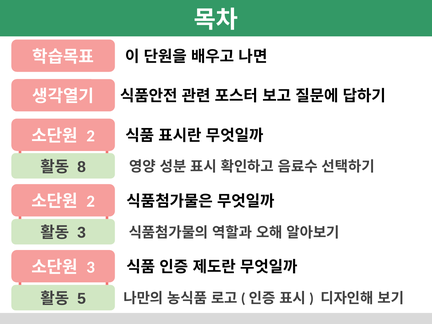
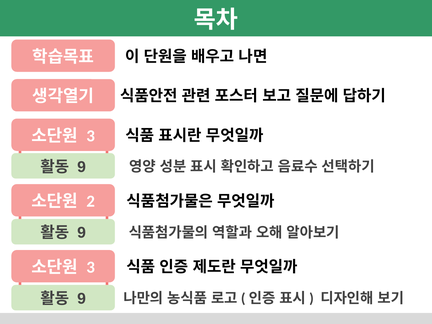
2: 2 -> 3 (91, 136)
8: 8 -> 9 (82, 167)
3: 3 -> 9 (82, 233)
5: 5 -> 9 (82, 299)
